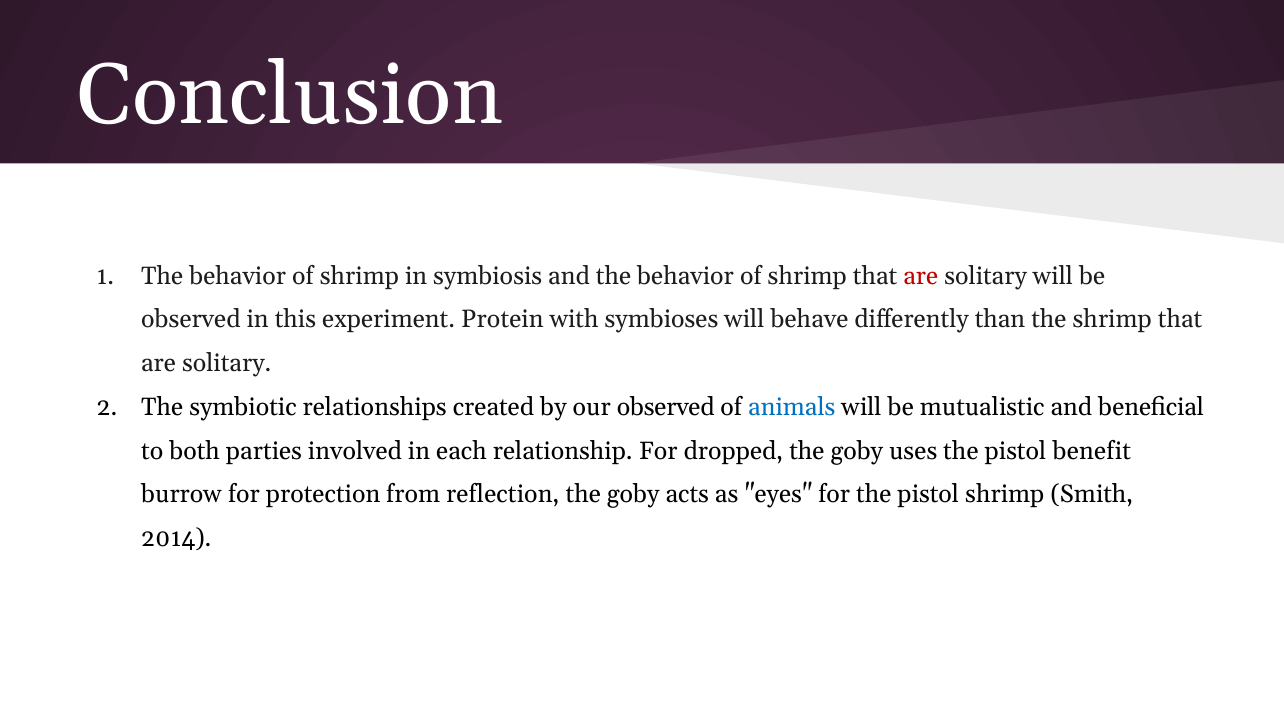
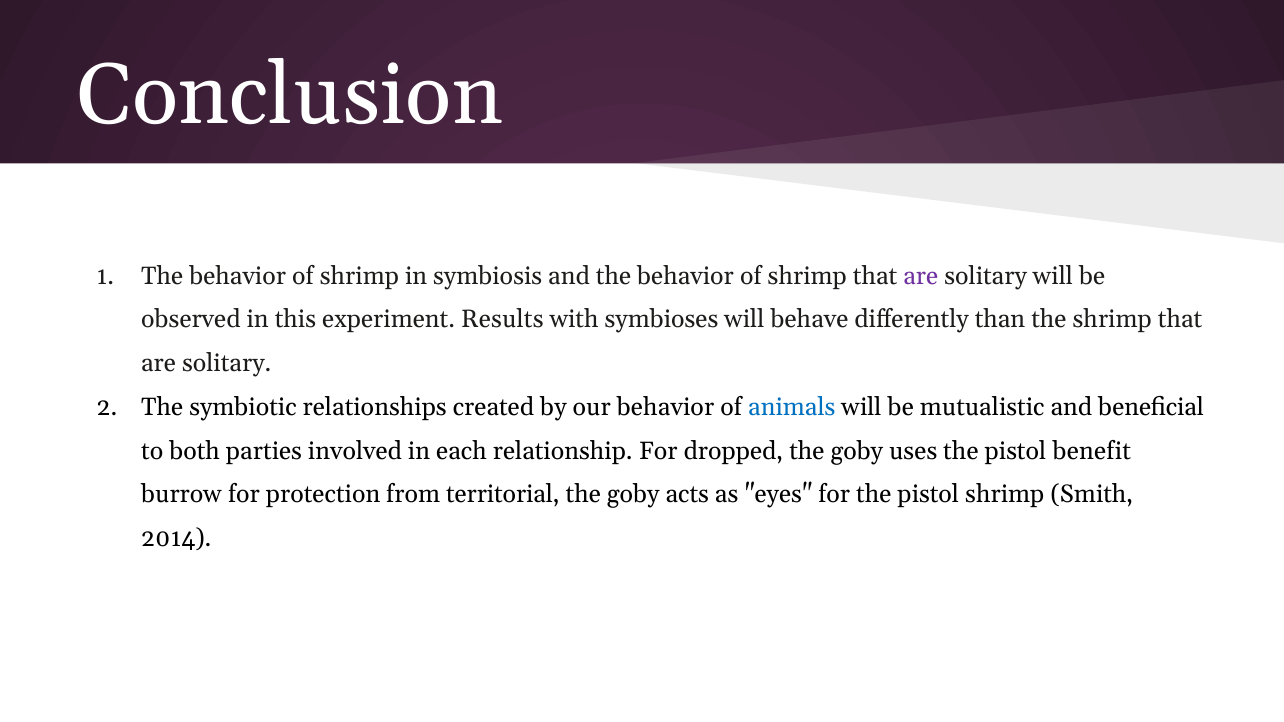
are colour: red -> purple (921, 276)
Protein: Protein -> Results (502, 320)
our observed: observed -> behavior (666, 407)
reflection: reflection -> territorial (503, 495)
